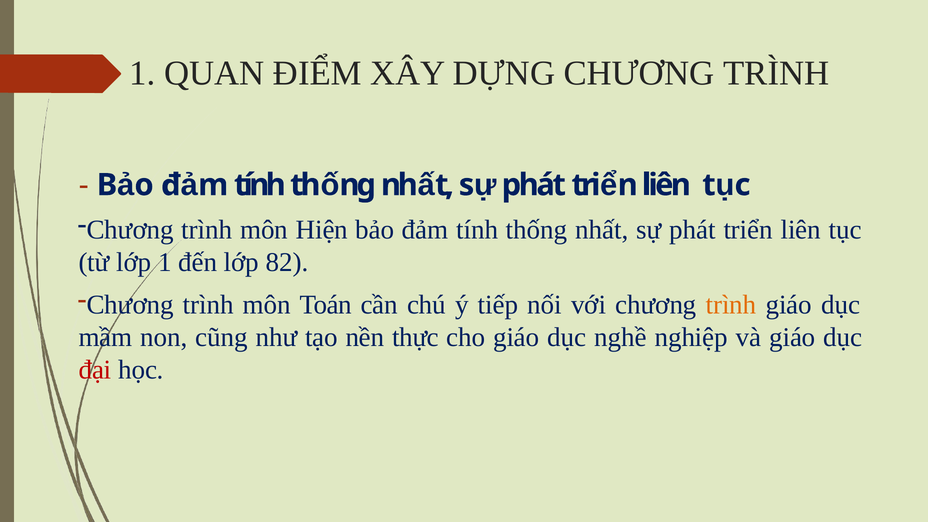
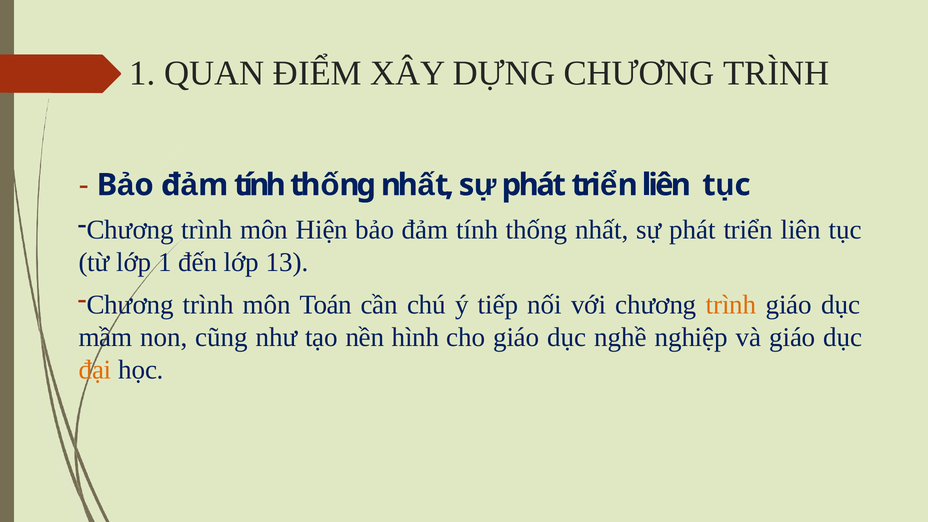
82: 82 -> 13 (287, 262)
thực: thực -> hình (416, 337)
đại colour: red -> orange (95, 370)
